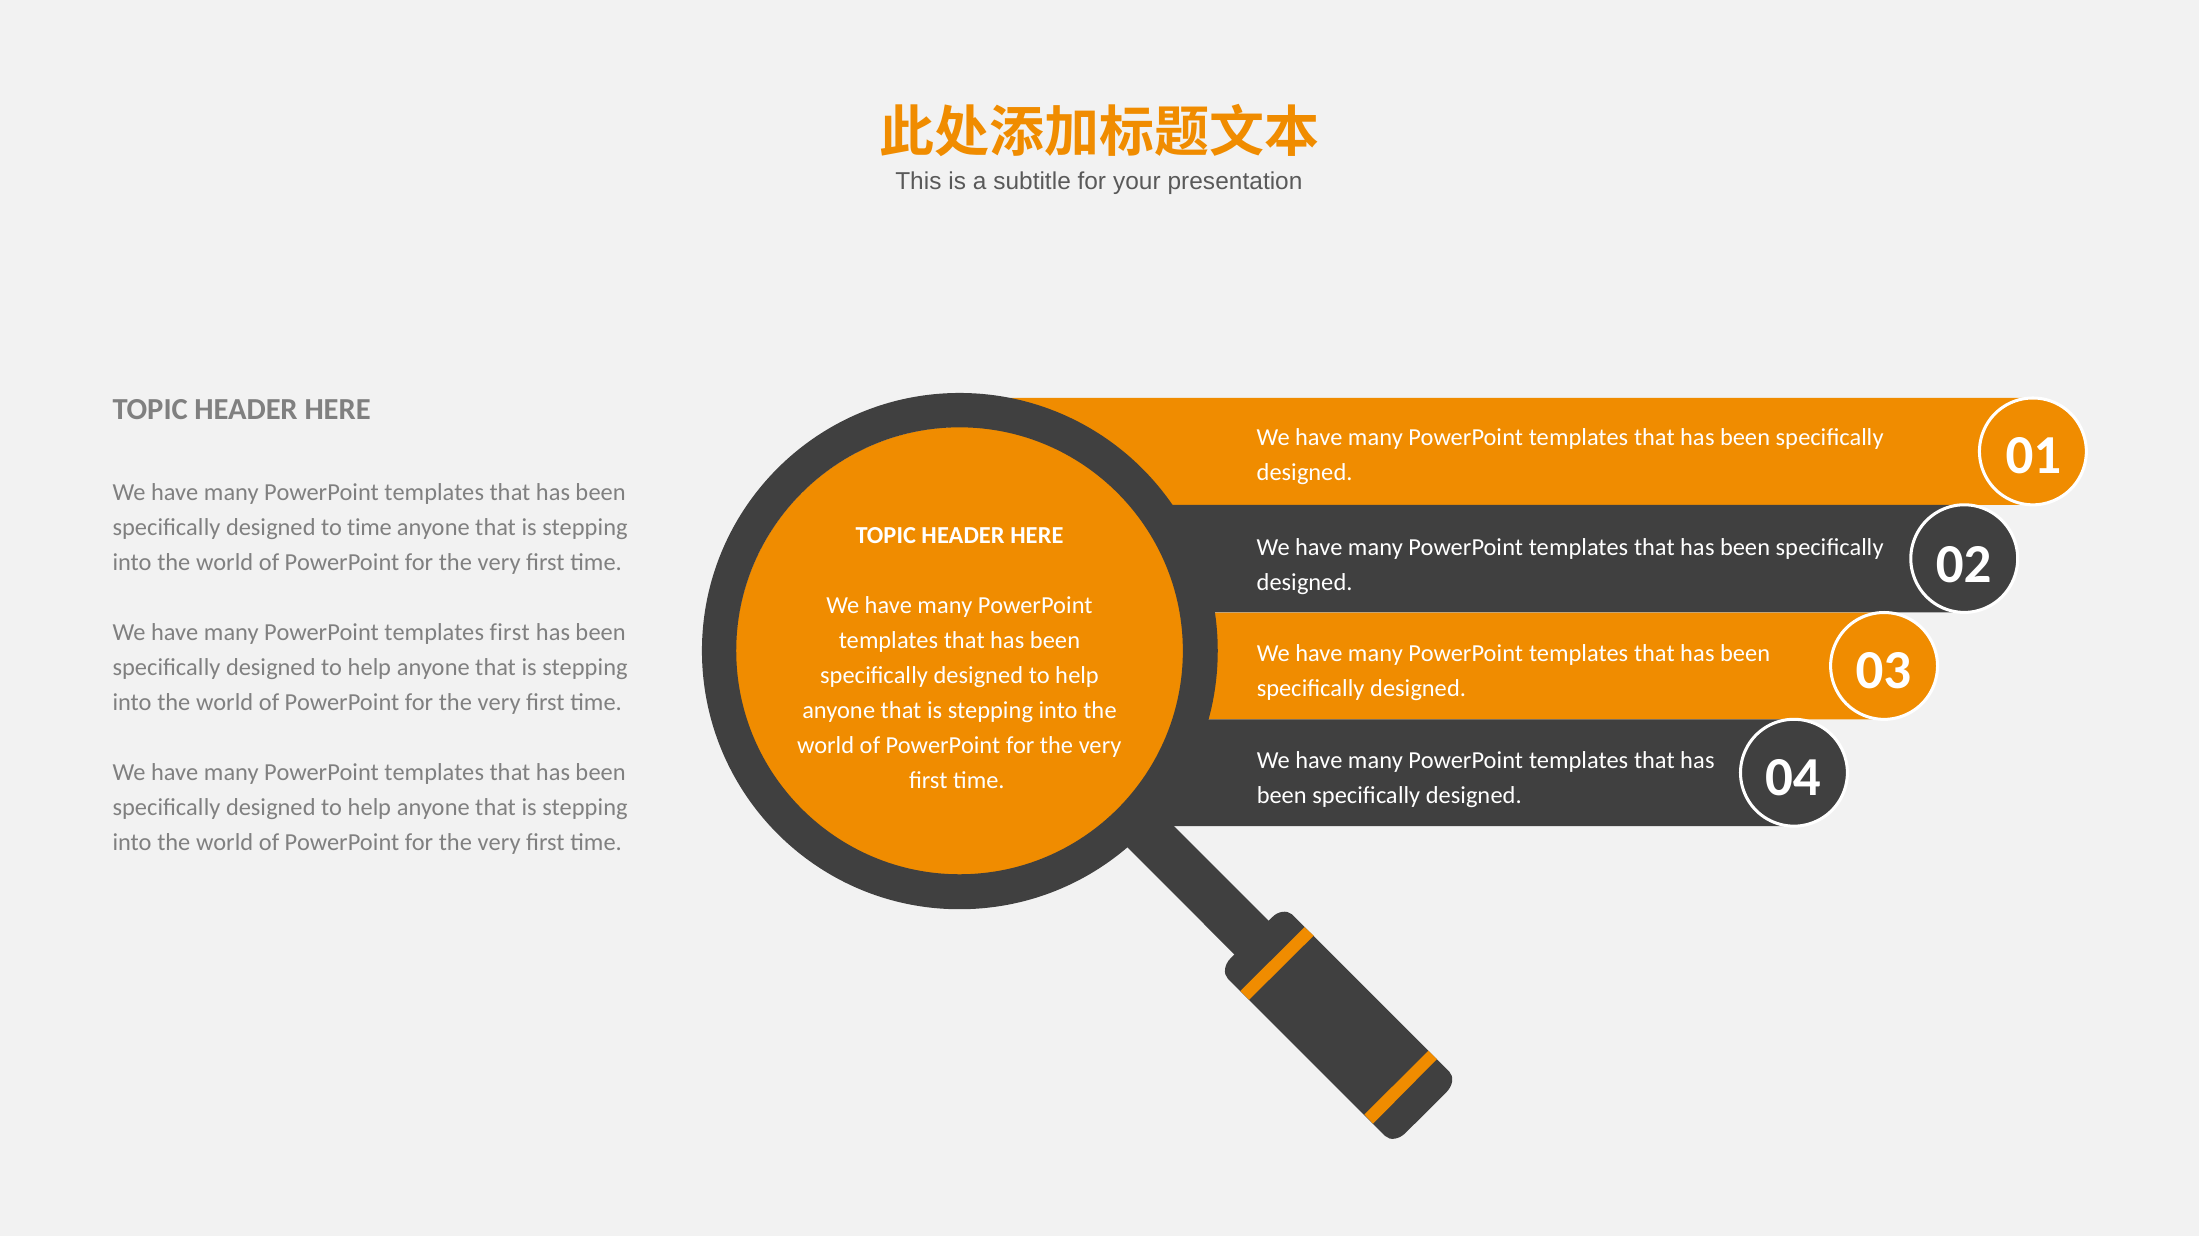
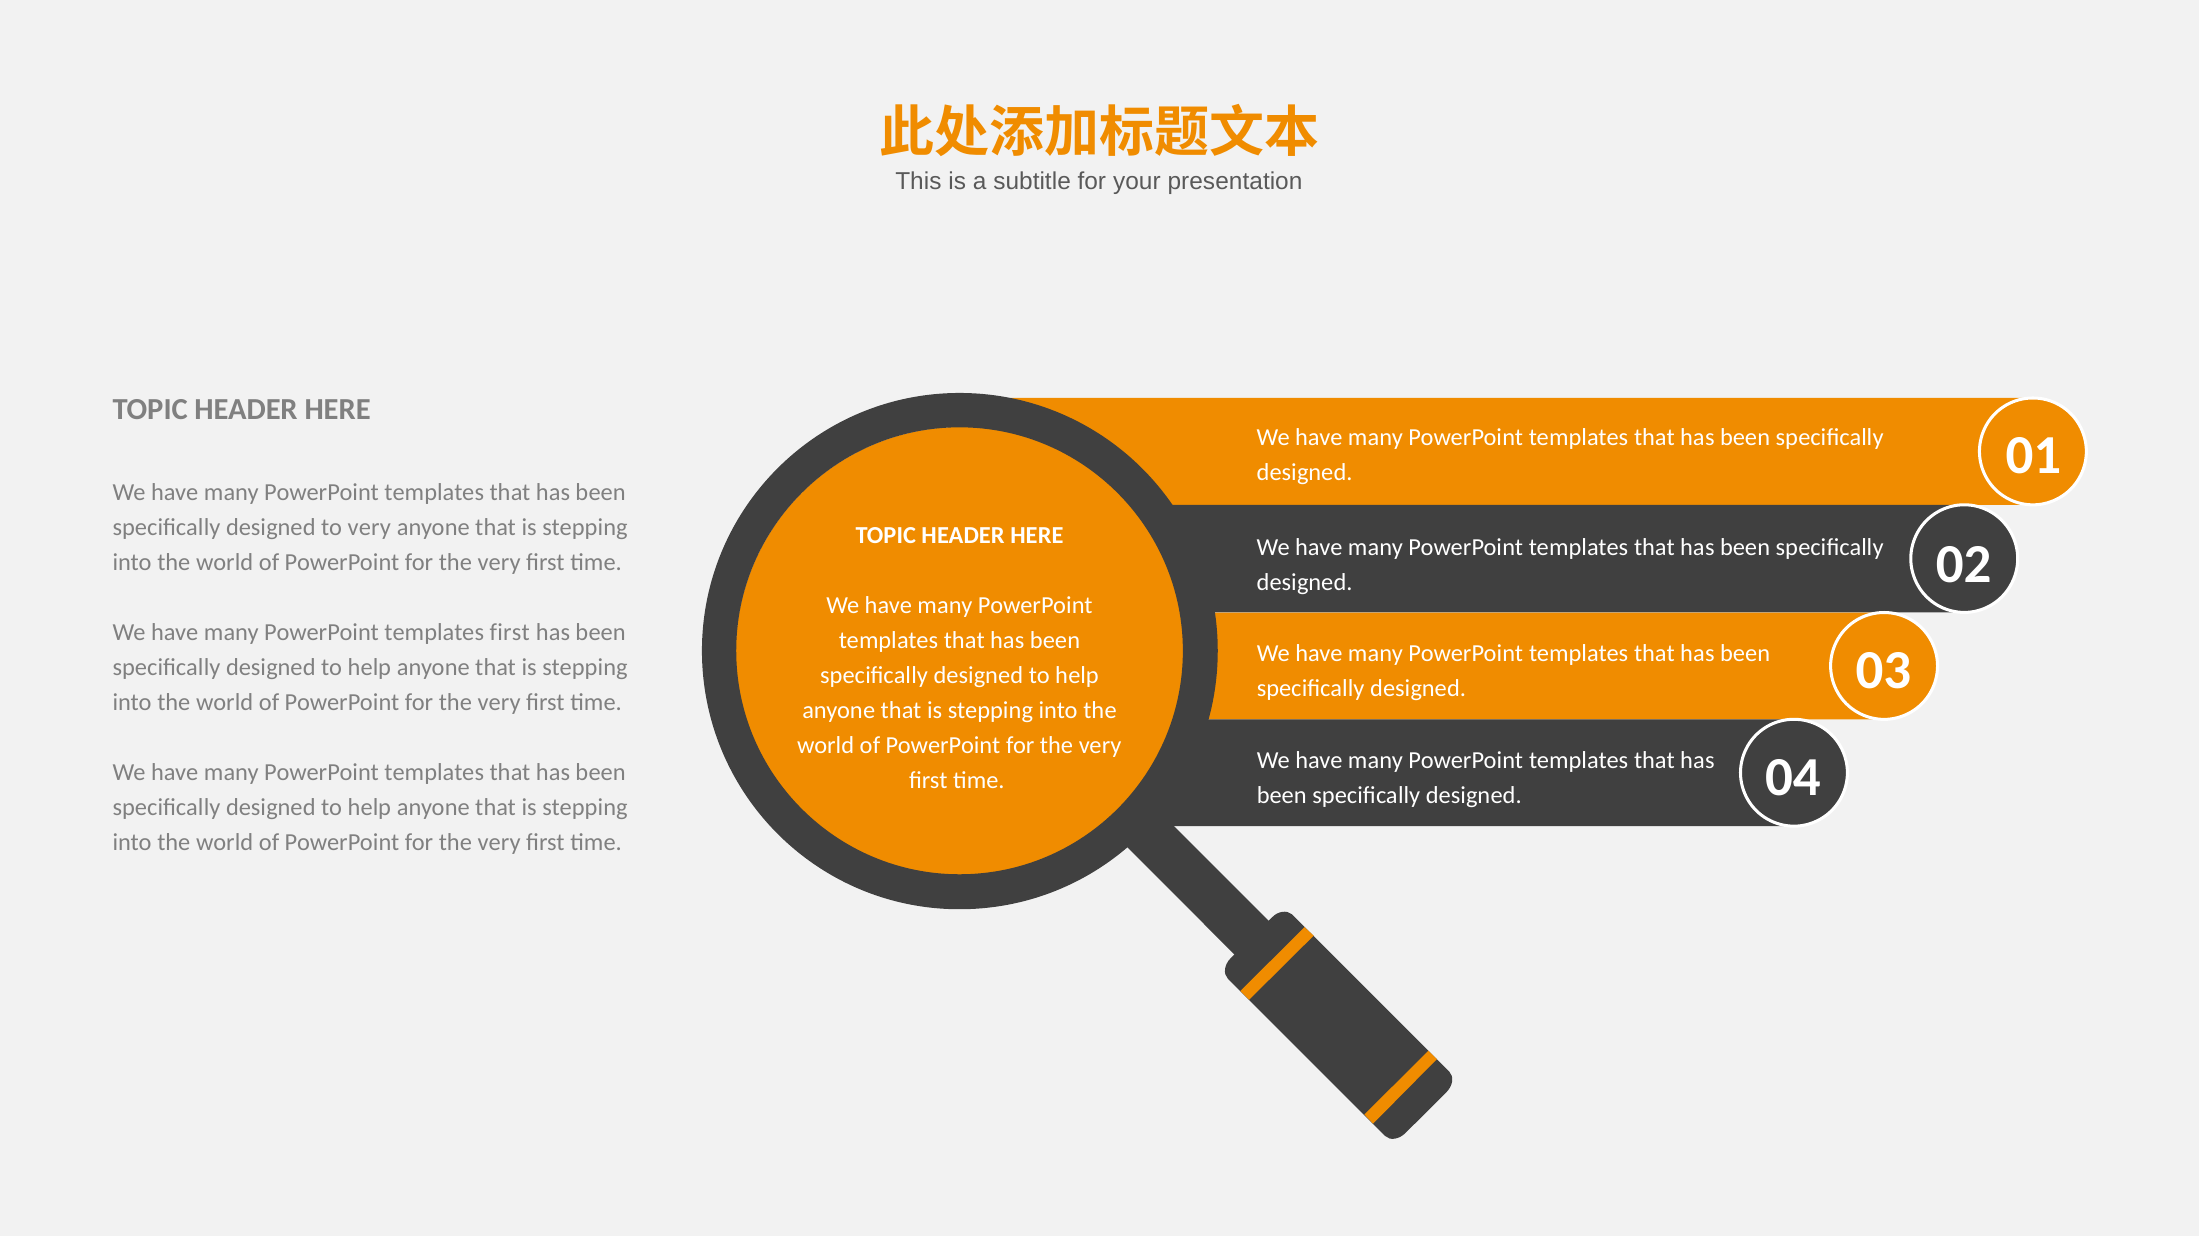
to time: time -> very (369, 527)
